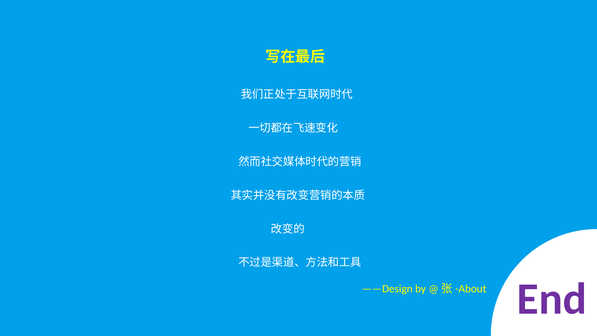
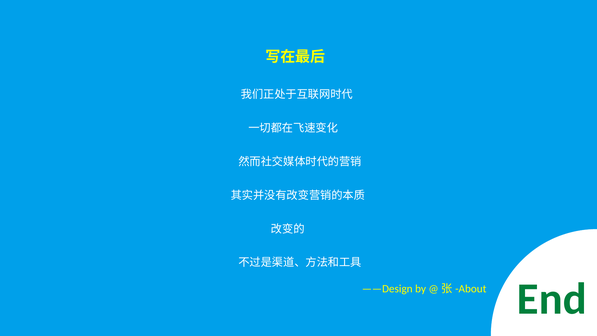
End colour: purple -> green (552, 299)
